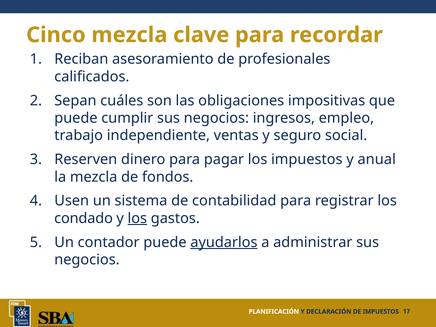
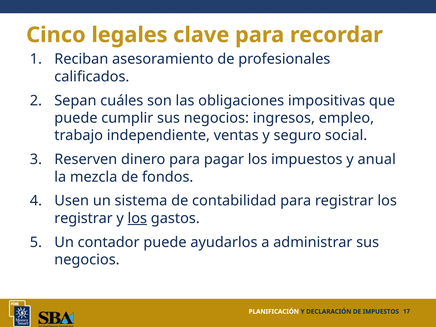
Cinco mezcla: mezcla -> legales (129, 35)
condado: condado -> registrar (84, 218)
ayudarlos underline: present -> none (224, 242)
